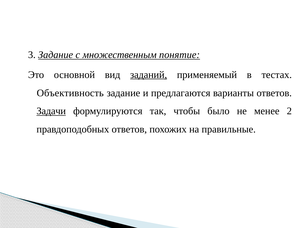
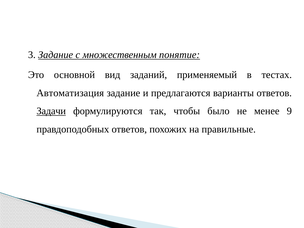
заданий underline: present -> none (149, 75)
Объективность: Объективность -> Автоматизация (70, 93)
2: 2 -> 9 (289, 111)
